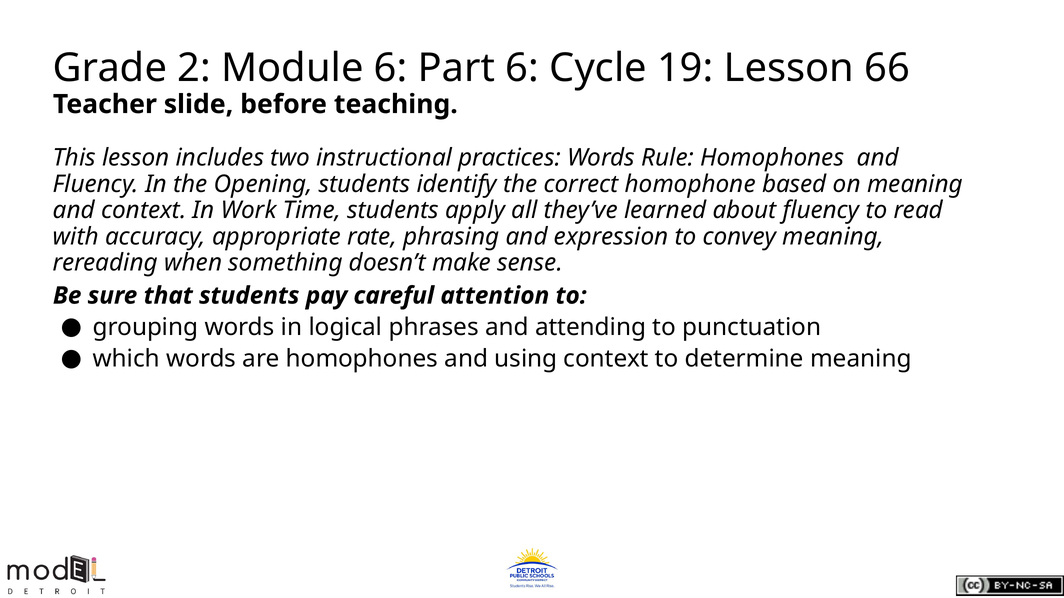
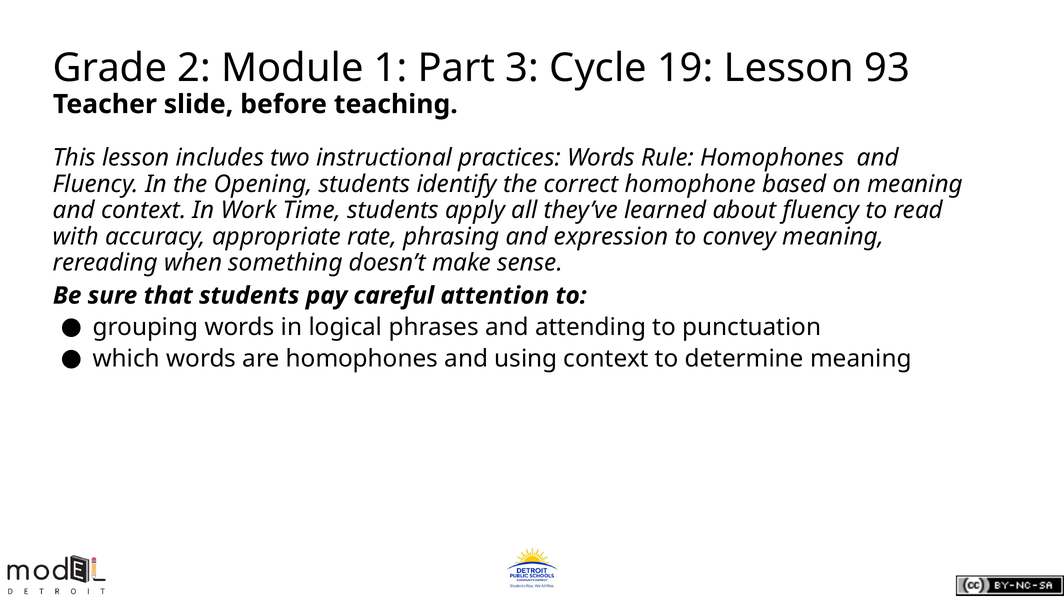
Module 6: 6 -> 1 (391, 68)
Part 6: 6 -> 3 (522, 68)
66: 66 -> 93 (887, 68)
